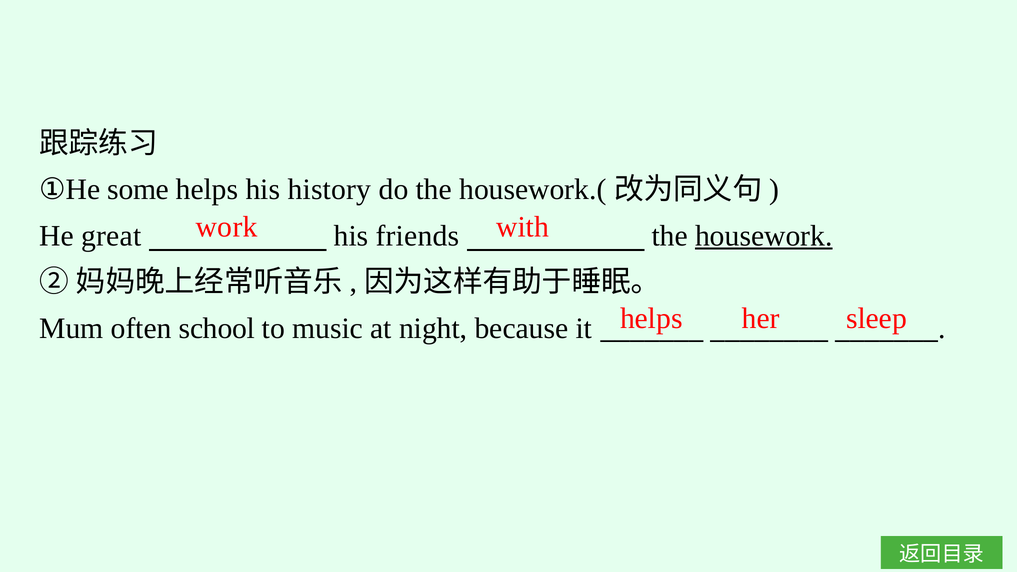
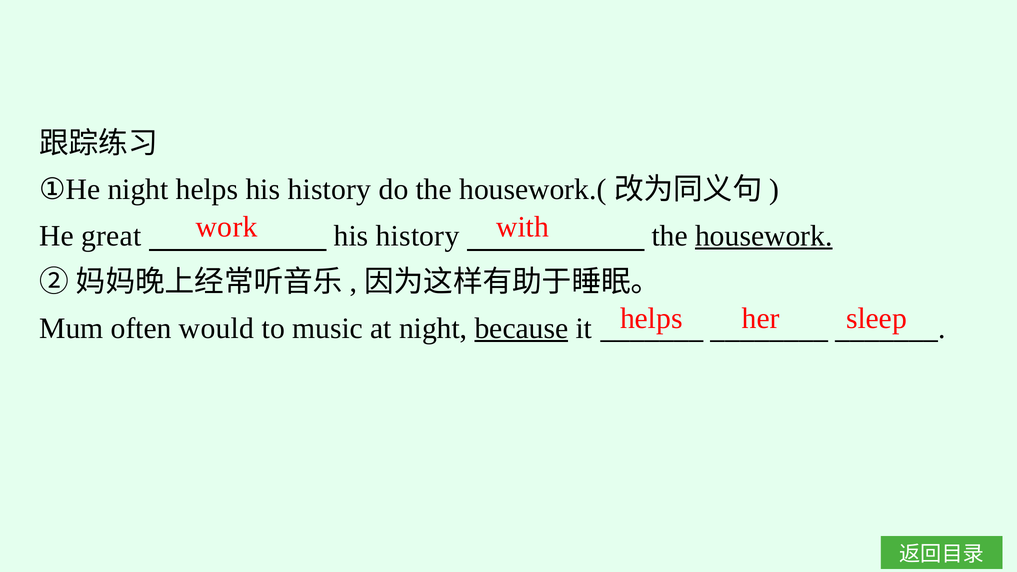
①He some: some -> night (138, 190)
friends: friends -> history (418, 236)
school: school -> would (217, 328)
because underline: none -> present (521, 328)
